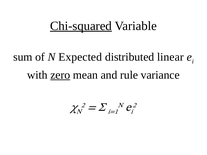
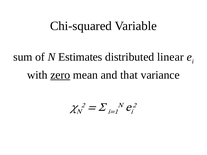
Chi-squared underline: present -> none (81, 26)
Expected: Expected -> Estimates (80, 57)
rule: rule -> that (129, 75)
